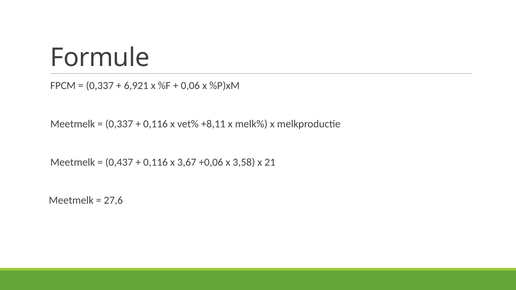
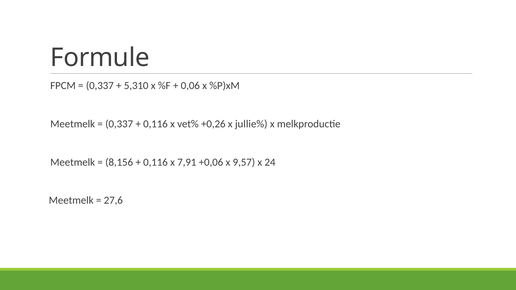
6,921: 6,921 -> 5,310 (136, 86)
+8,11: +8,11 -> +0,26 (213, 124)
melk%: melk% -> jullie% (251, 124)
0,437: 0,437 -> 8,156 (119, 162)
3,67: 3,67 -> 7,91 (187, 162)
3,58: 3,58 -> 9,57 (244, 162)
21: 21 -> 24 (270, 162)
